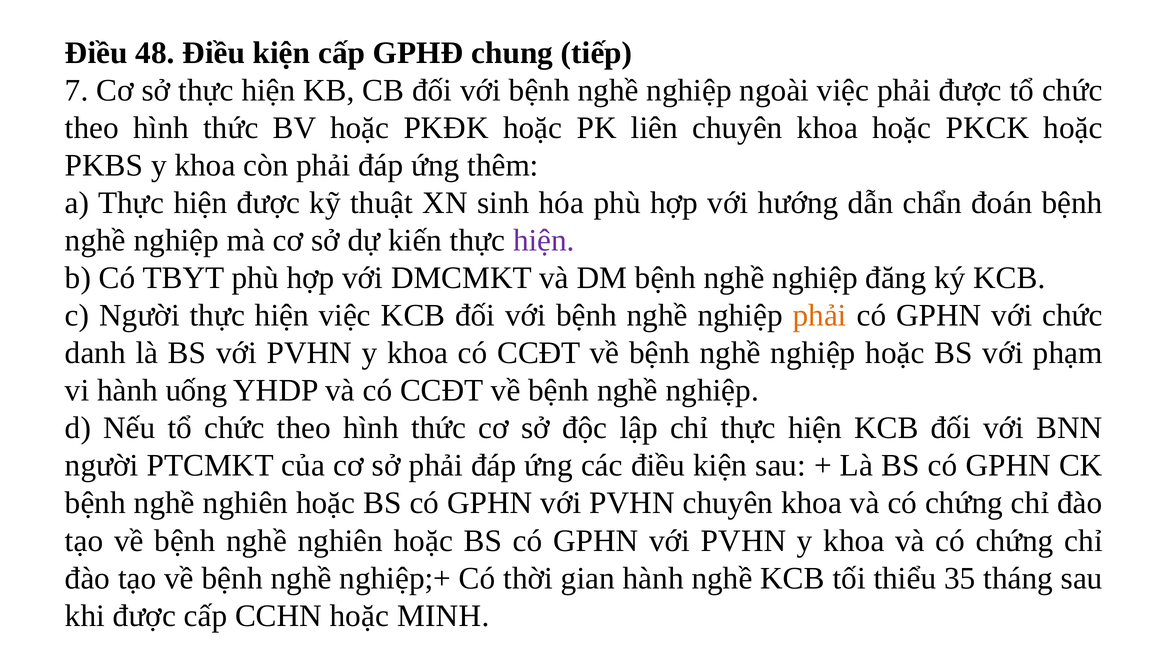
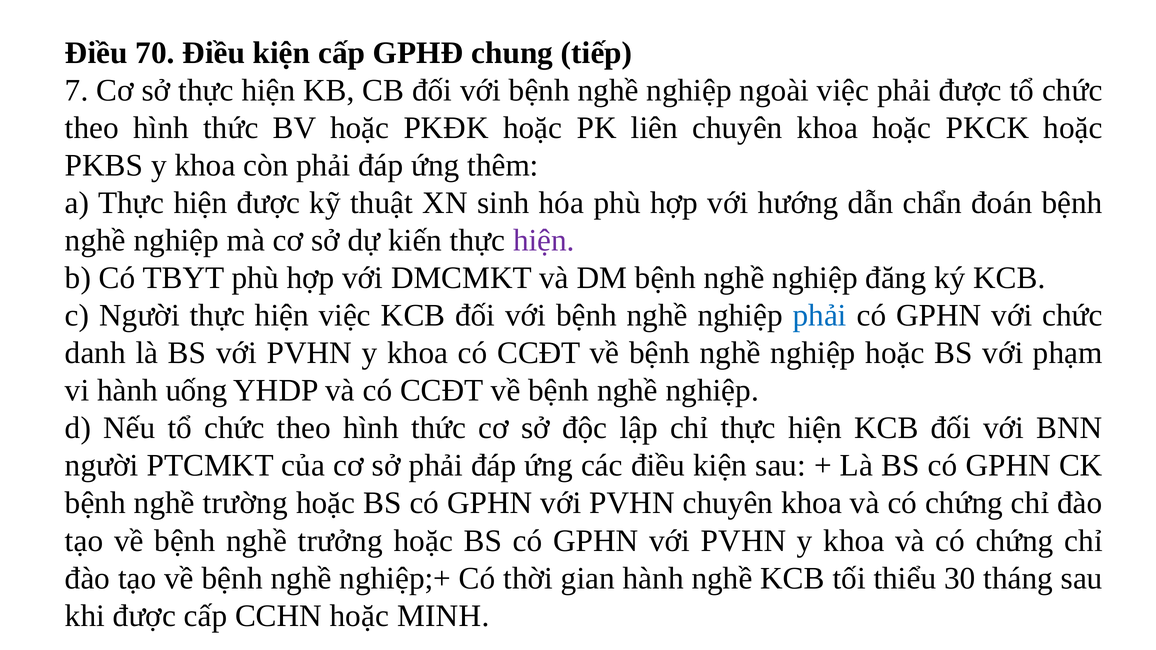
48: 48 -> 70 (155, 53)
phải colour: orange -> blue (820, 316)
nghiên: nghiên -> trường (245, 503)
về bệnh nghề nghiên: nghiên -> trưởng (340, 541)
35: 35 -> 30 (960, 578)
